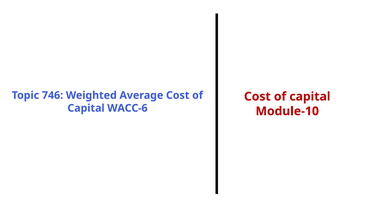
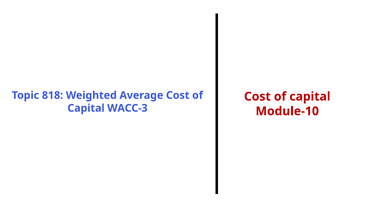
746: 746 -> 818 (53, 95)
WACC-6: WACC-6 -> WACC-3 (127, 108)
